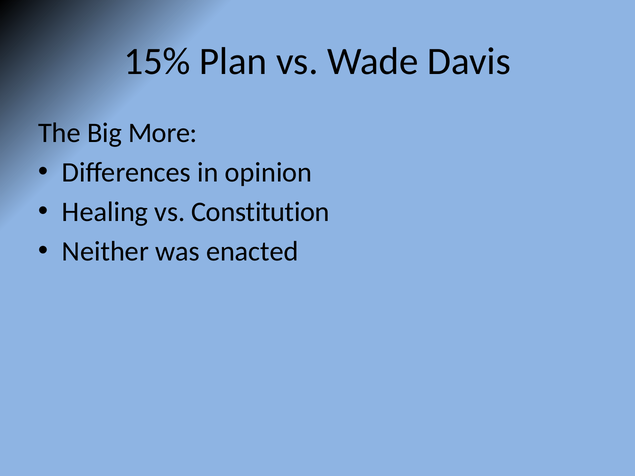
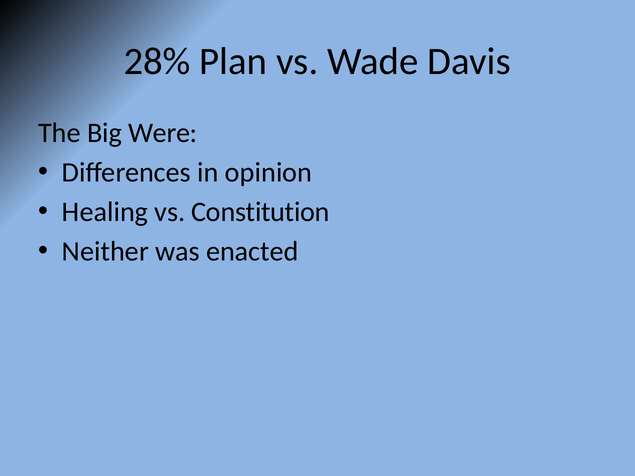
15%: 15% -> 28% (157, 61)
More: More -> Were (163, 133)
